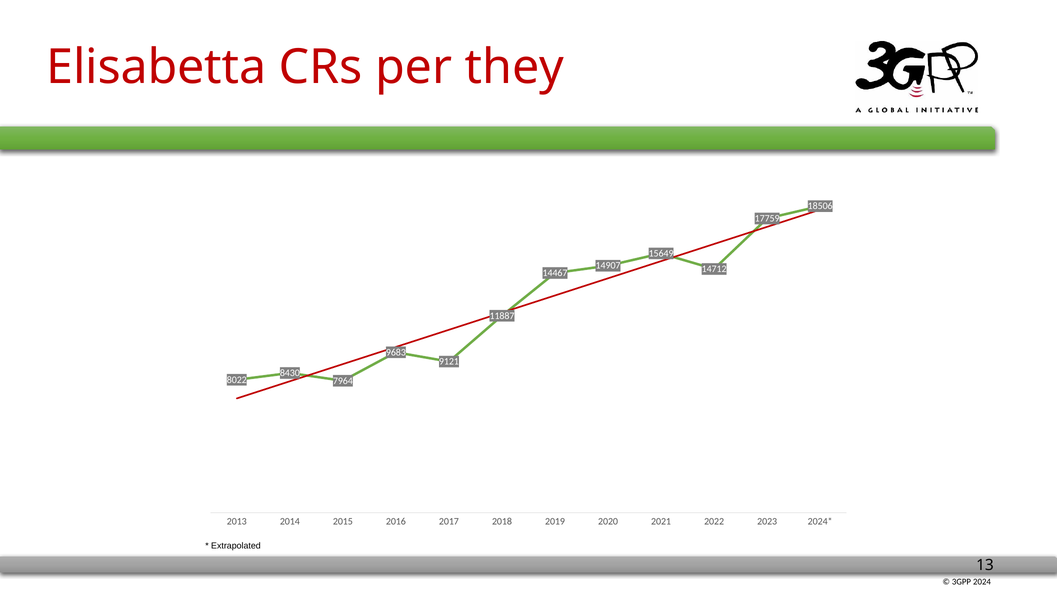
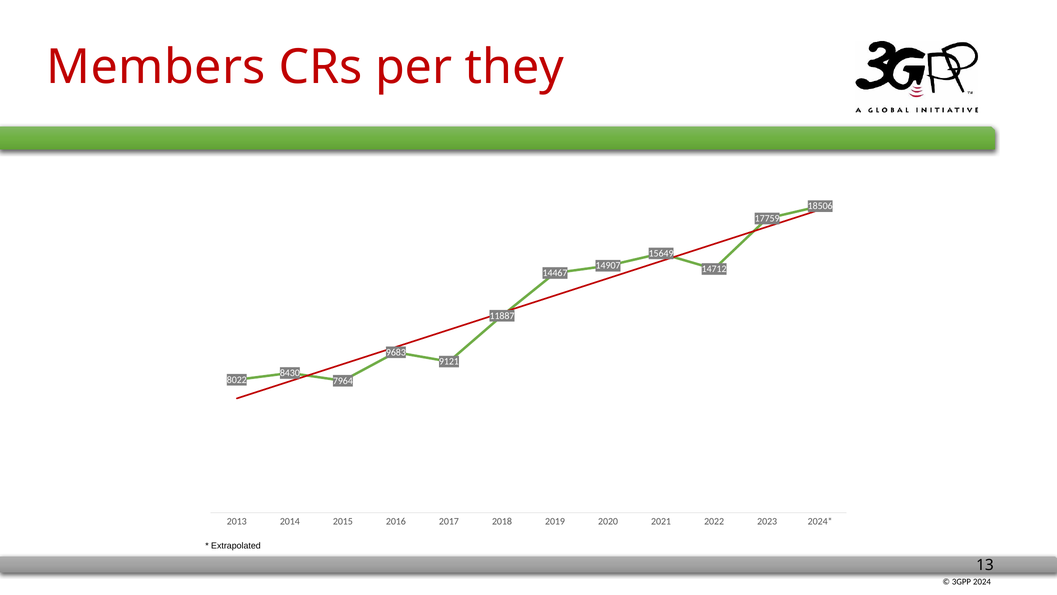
Elisabetta: Elisabetta -> Members (156, 67)
